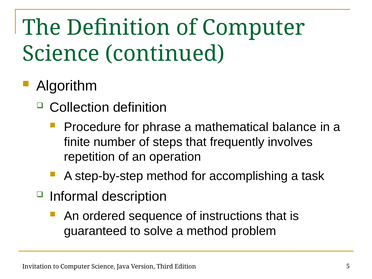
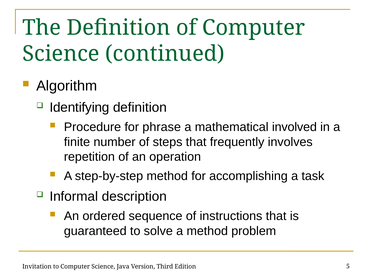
Collection: Collection -> Identifying (80, 107)
balance: balance -> involved (294, 127)
